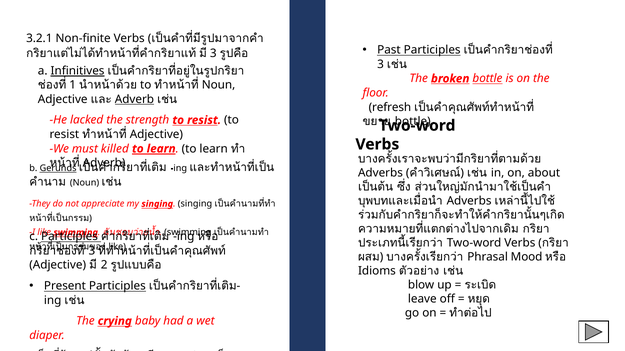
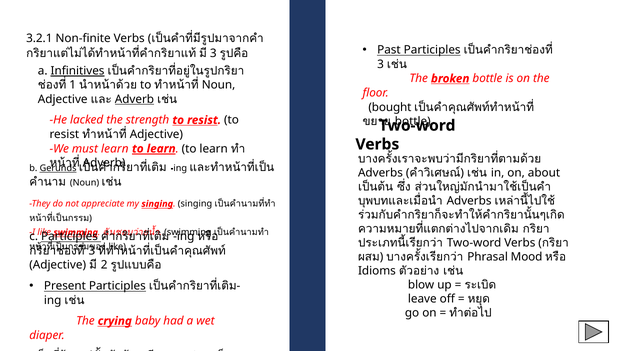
bottle underline: present -> none (487, 79)
refresh: refresh -> bought (390, 107)
must killed: killed -> learn (115, 149)
